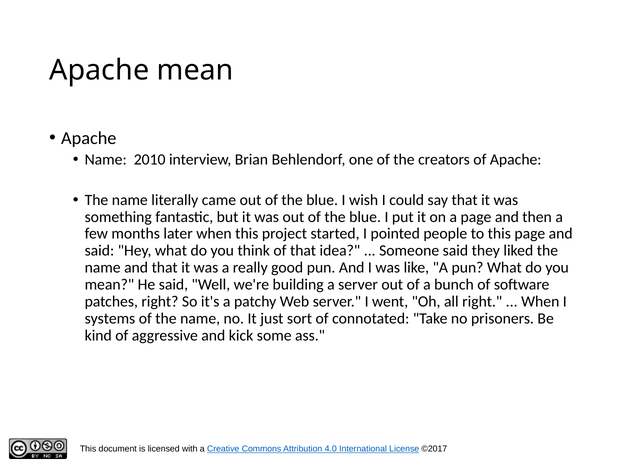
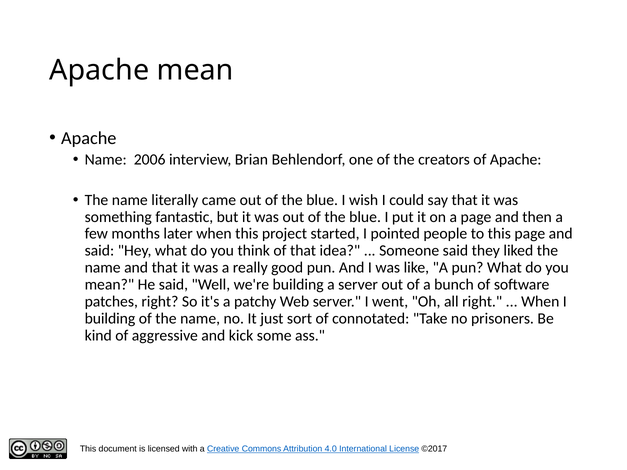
2010: 2010 -> 2006 (150, 160)
systems: systems -> building (110, 319)
